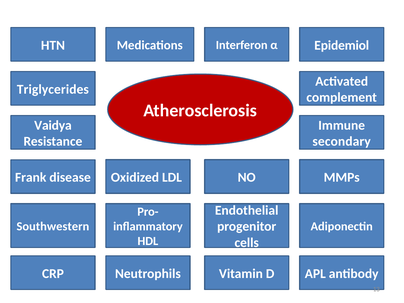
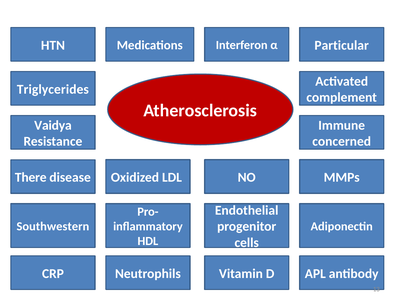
Epidemiol: Epidemiol -> Particular (342, 45)
secondary: secondary -> concerned (342, 141)
Frank: Frank -> There (31, 178)
